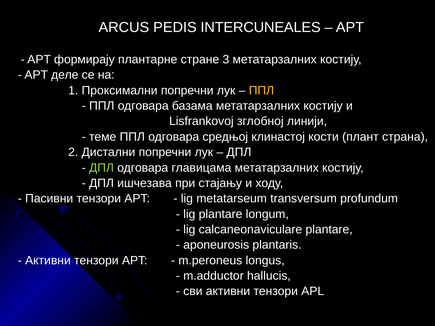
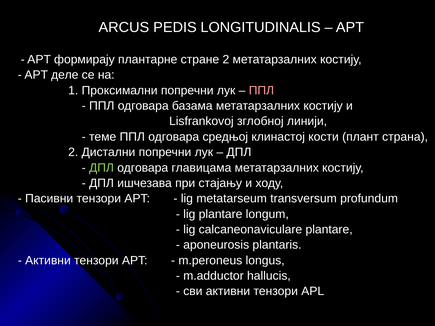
INTERCUNEALES: INTERCUNEALES -> LONGITUDINALIS (261, 27)
стране 3: 3 -> 2 (226, 60)
ППЛ colour: yellow -> pink (261, 90)
